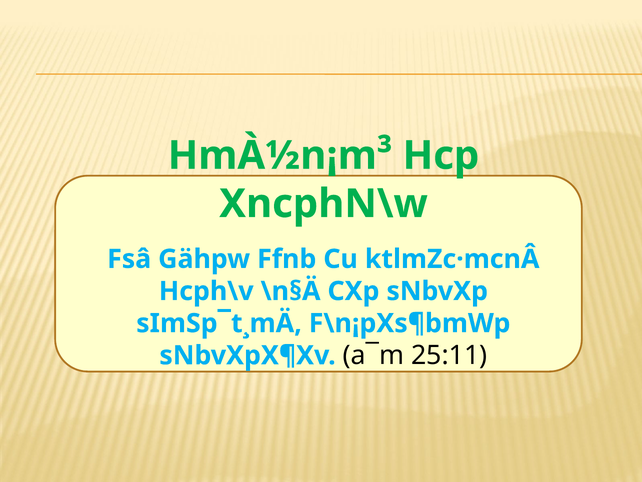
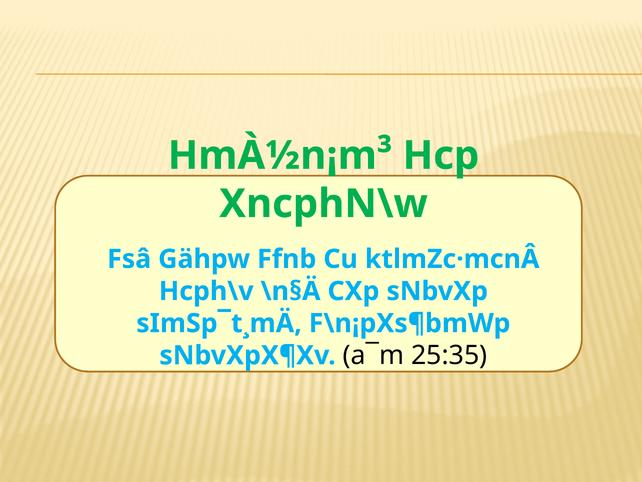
25:11: 25:11 -> 25:35 (449, 355)
